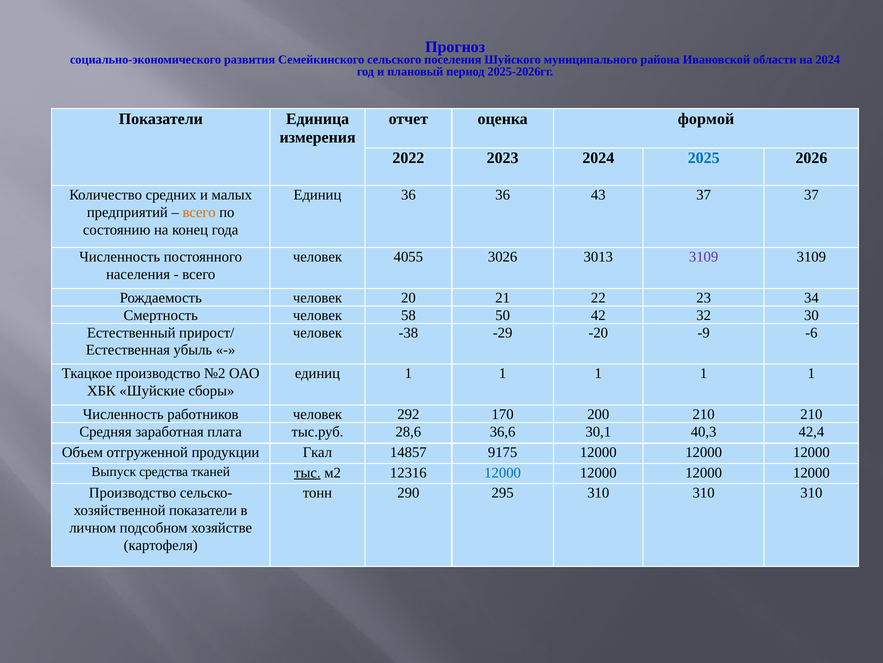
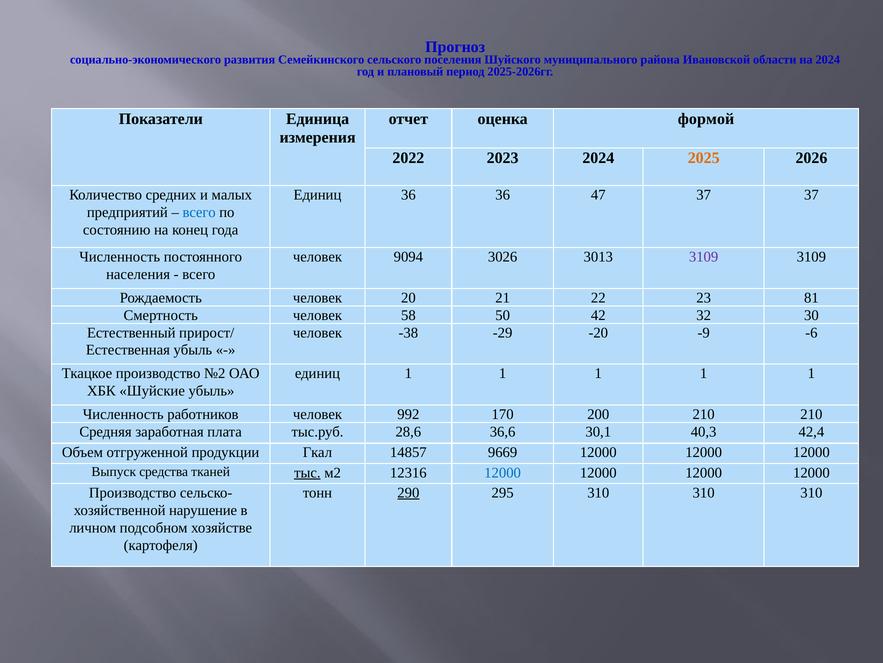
2025 colour: blue -> orange (704, 158)
43: 43 -> 47 (598, 195)
всего colour: orange -> blue (199, 212)
4055: 4055 -> 9094 (408, 256)
34: 34 -> 81 (811, 297)
Шуйские сборы: сборы -> убыль (211, 391)
292: 292 -> 992 (408, 414)
9175: 9175 -> 9669 (503, 452)
290 underline: none -> present (408, 492)
показатели: показатели -> нарушение (203, 510)
